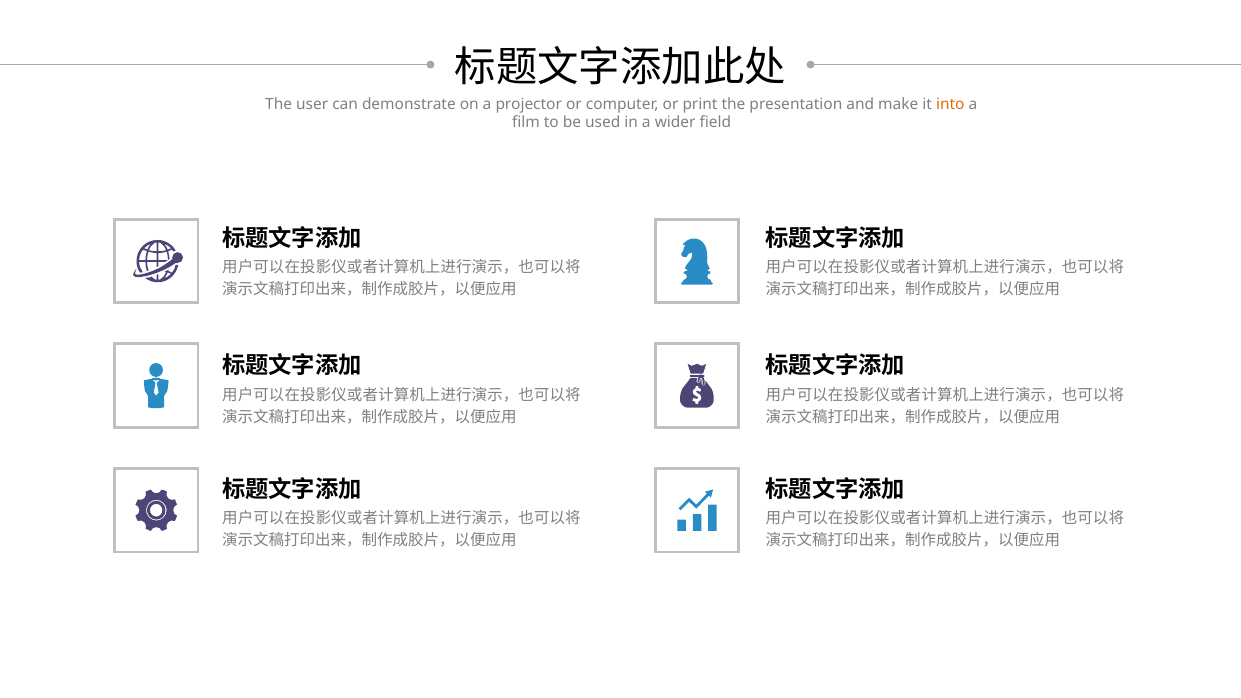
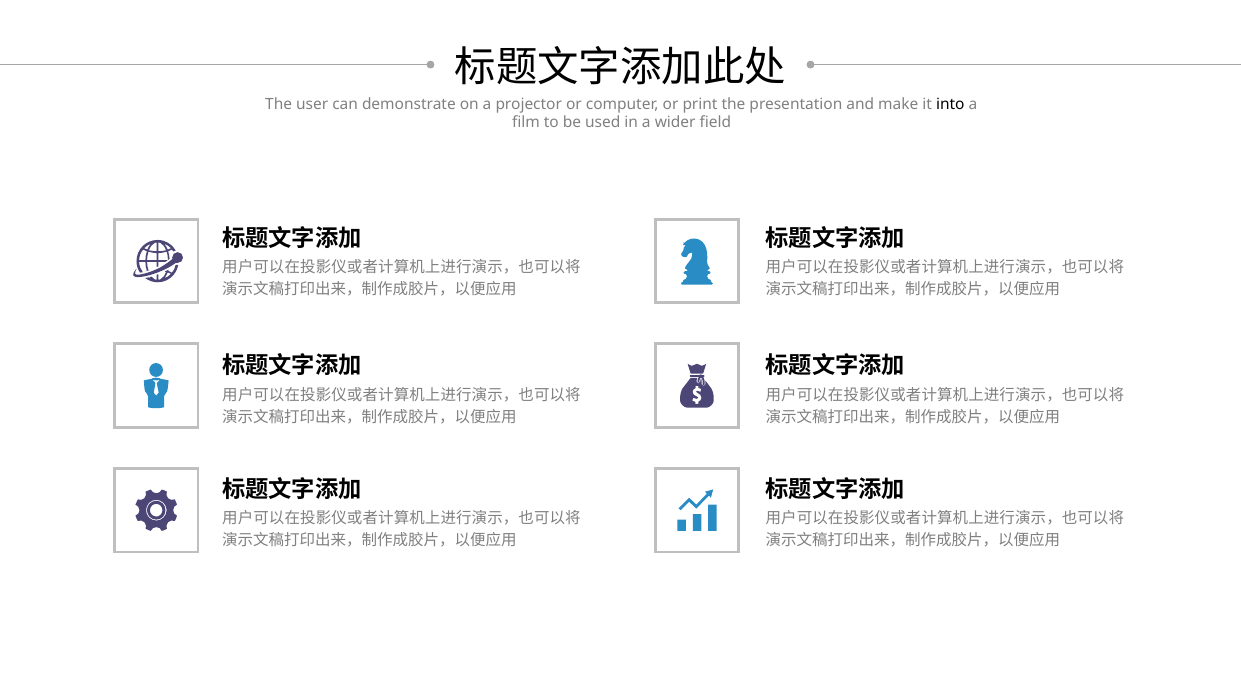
into colour: orange -> black (950, 104)
